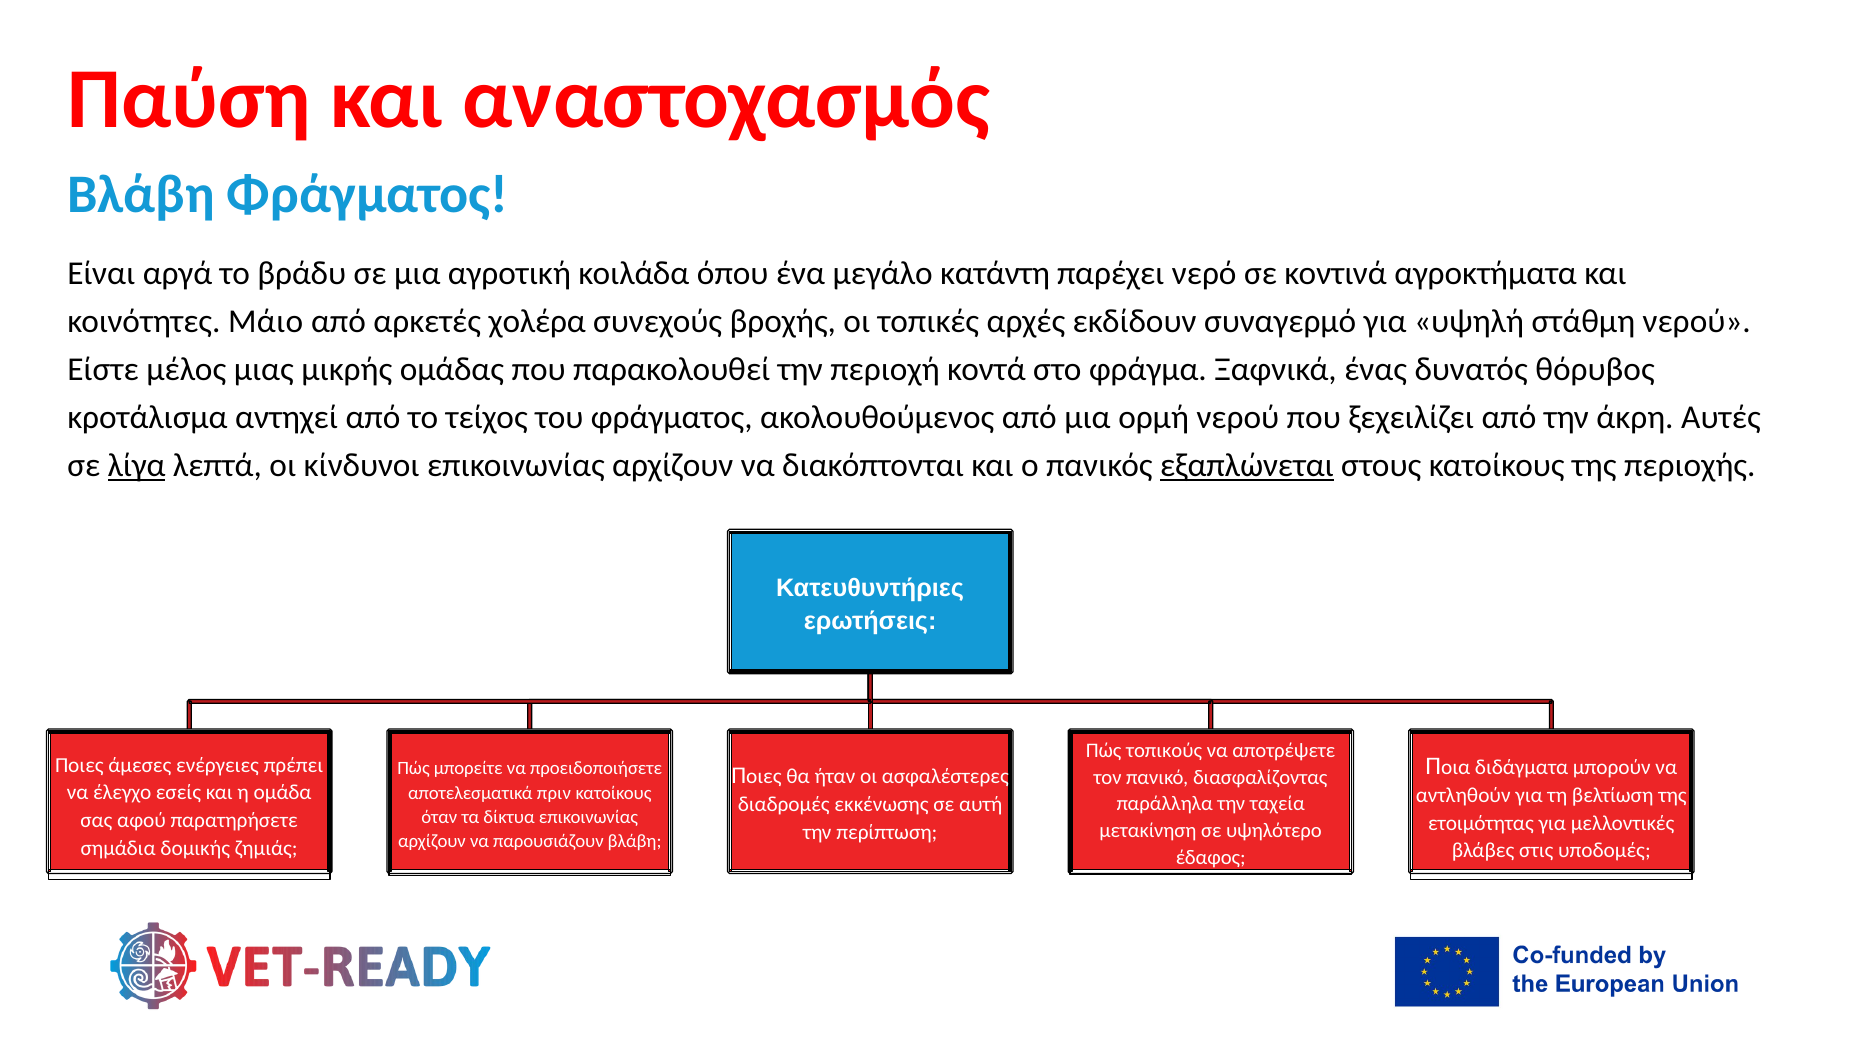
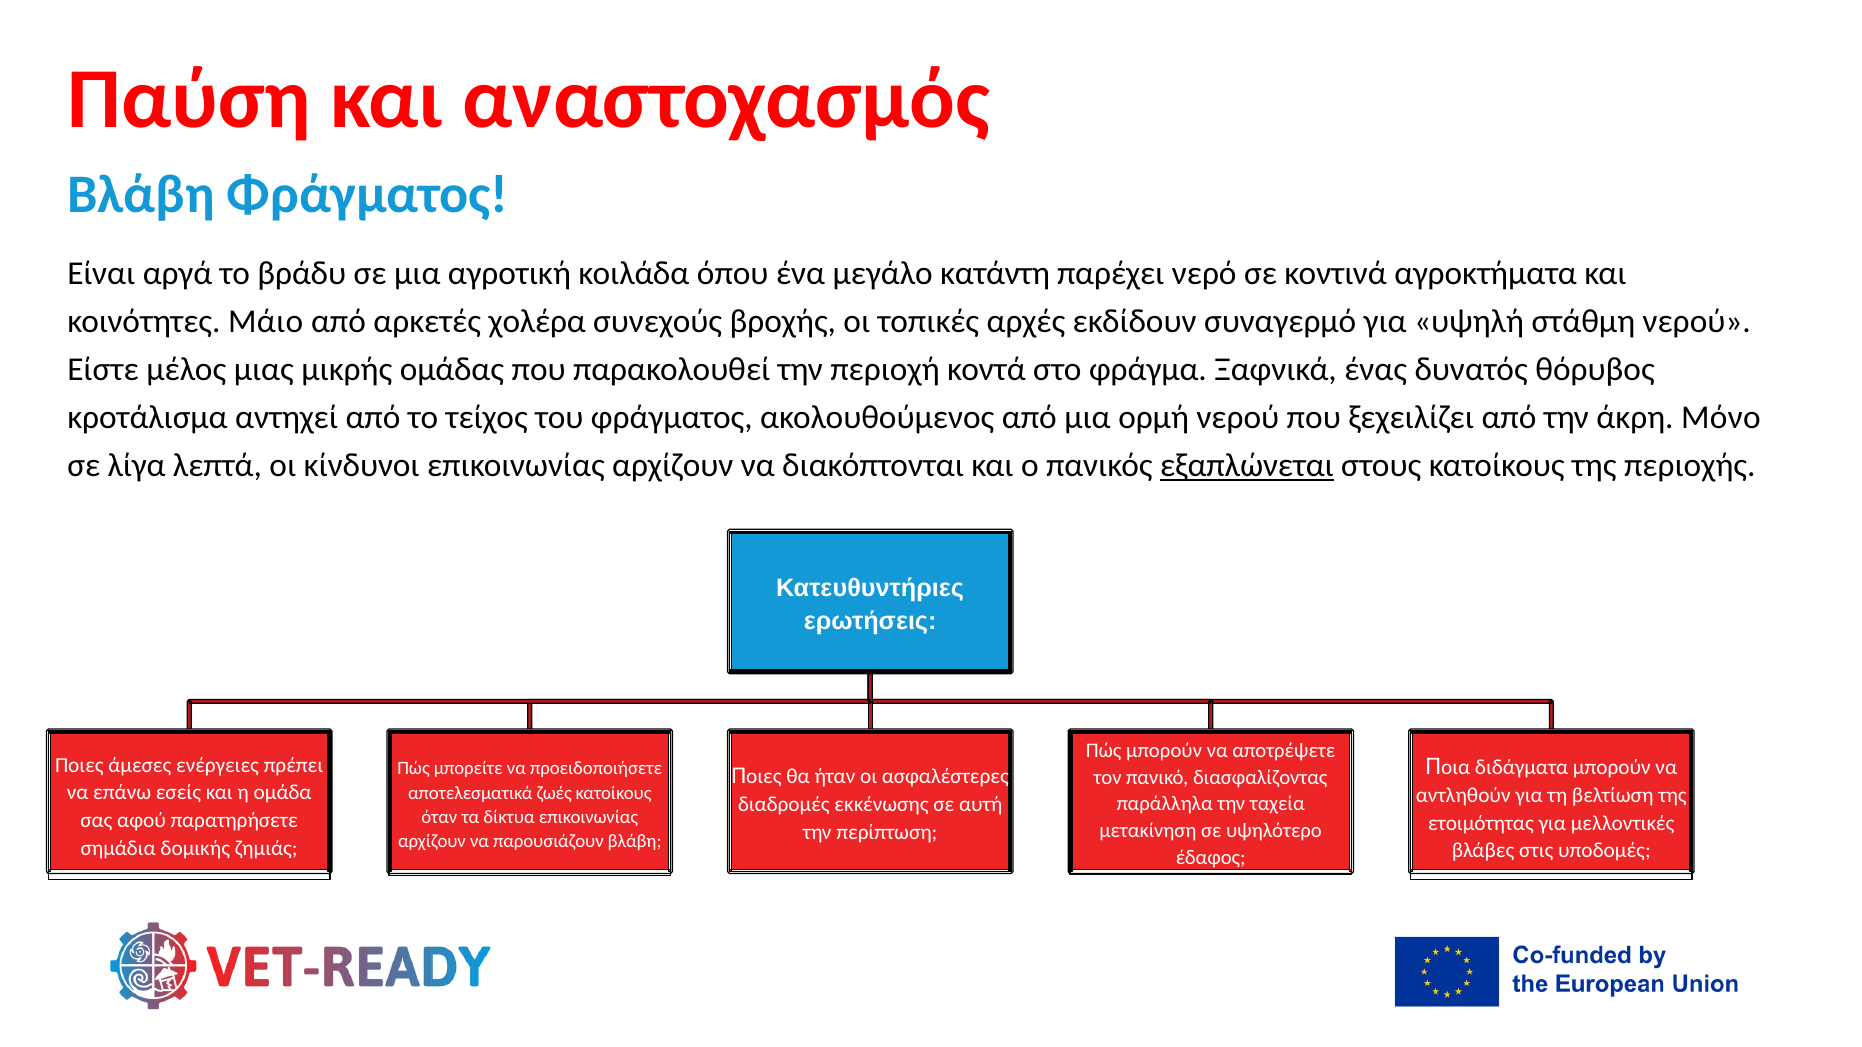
Αυτές: Αυτές -> Μόνο (1721, 417)
λίγα underline: present -> none (137, 465)
Πώς τοπικούς: τοπικούς -> μπορούν (1164, 751)
έλεγχο: έλεγχο -> επάνω (122, 793)
πριν: πριν -> ζωές (554, 793)
